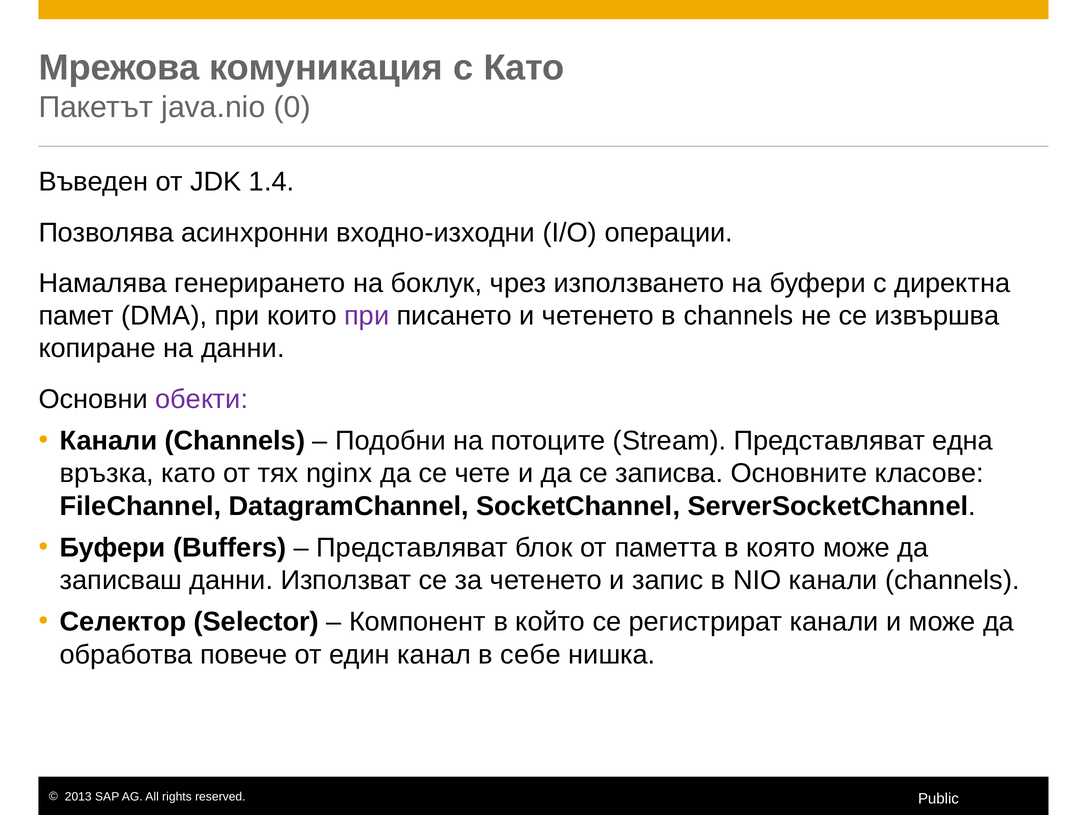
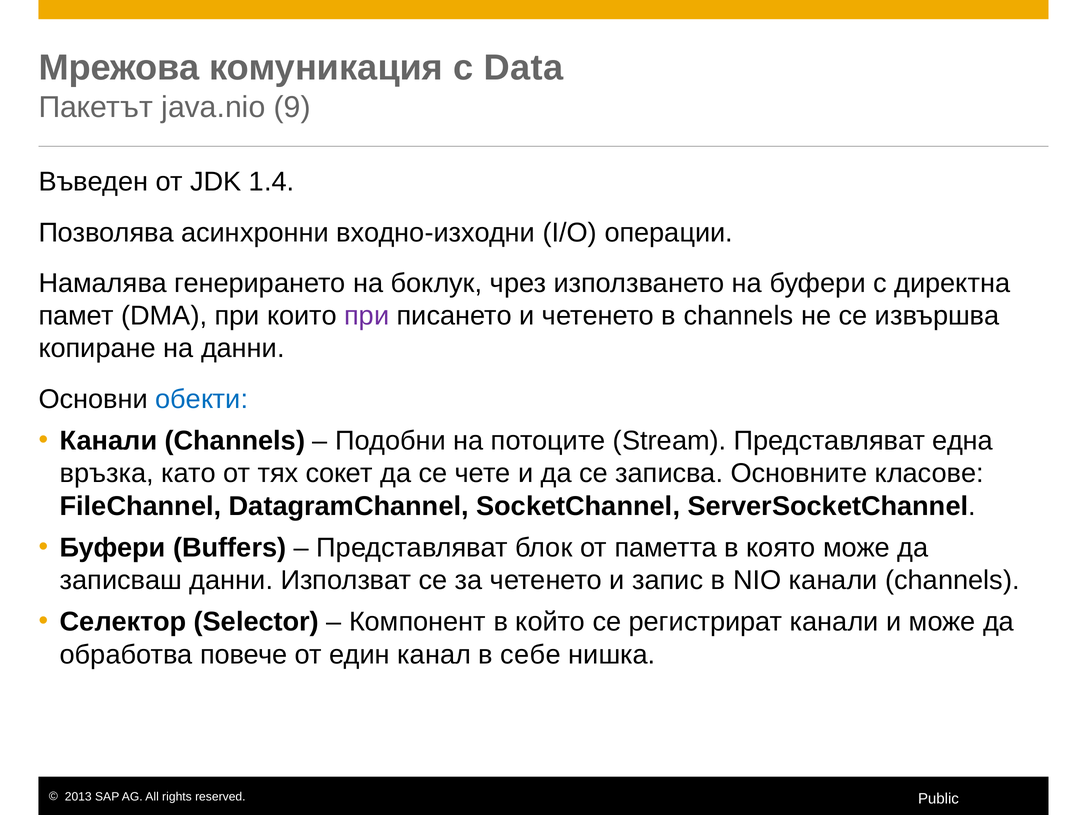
с Като: Като -> Data (524, 68)
0: 0 -> 9 (292, 107)
обекти colour: purple -> blue (202, 399)
nginx: nginx -> сокет (339, 474)
